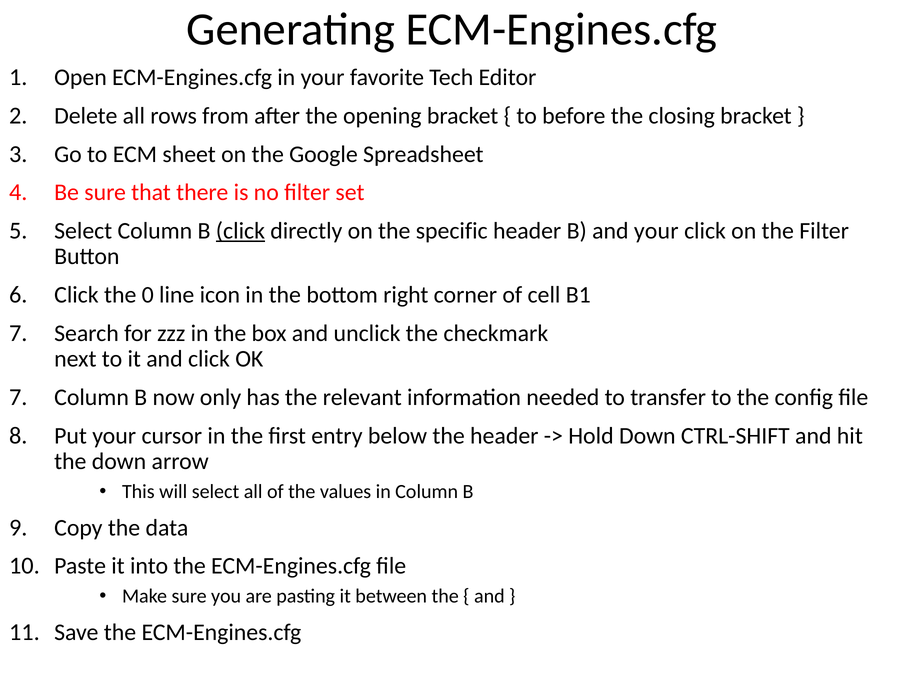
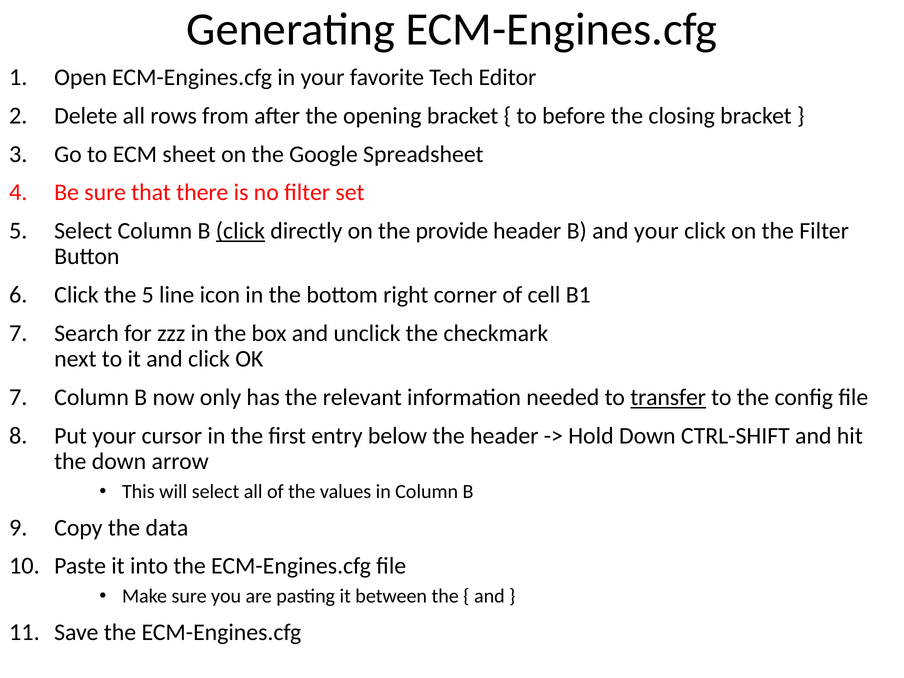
specific: specific -> provide (452, 231)
the 0: 0 -> 5 (148, 295)
transfer underline: none -> present (668, 397)
